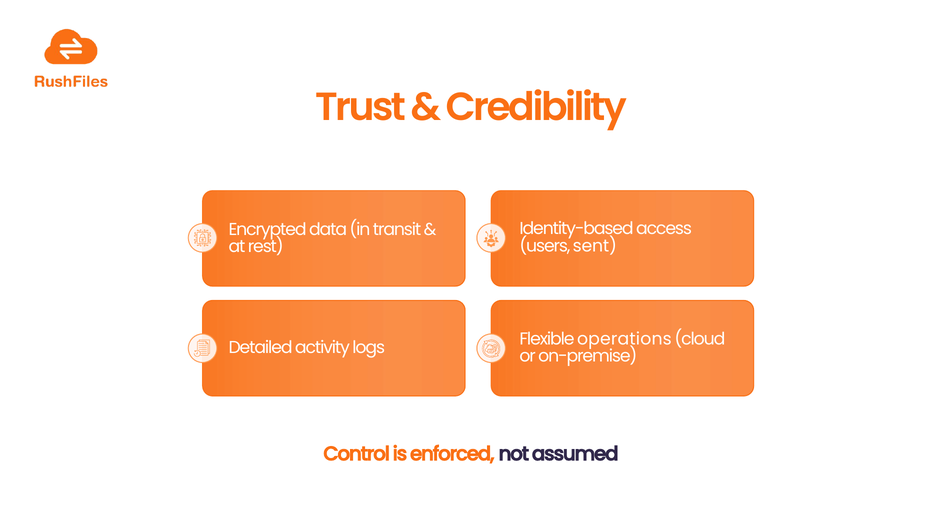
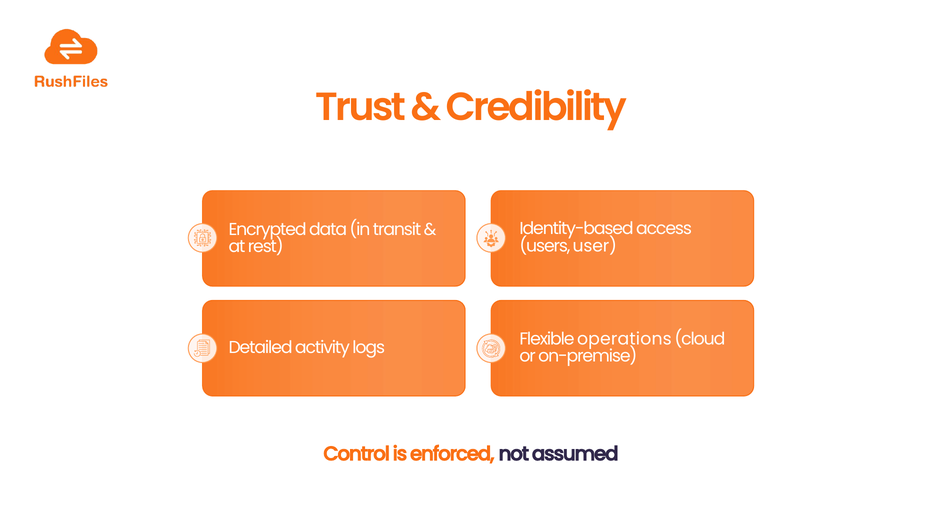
sent: sent -> user (595, 246)
